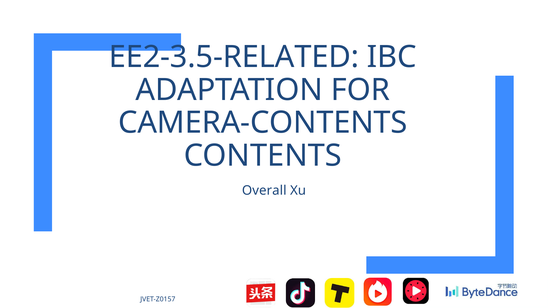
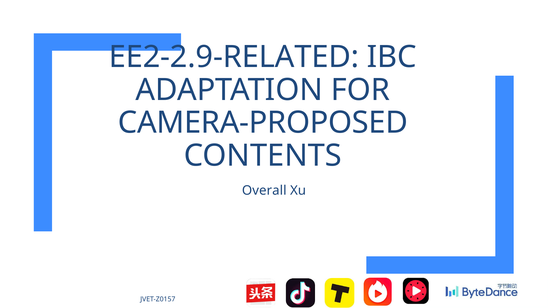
EE2-3.5-RELATED: EE2-3.5-RELATED -> EE2-2.9-RELATED (234, 57)
CAMERA-CONTENTS: CAMERA-CONTENTS -> CAMERA-PROPOSED (263, 123)
